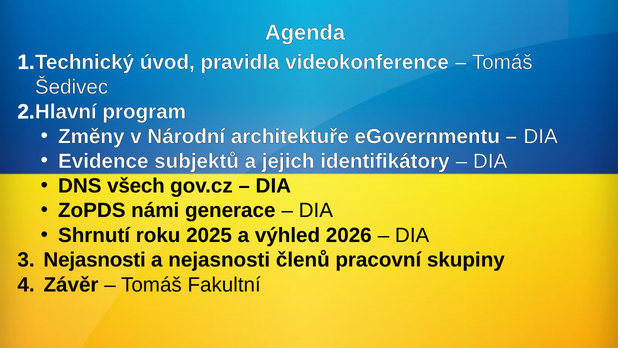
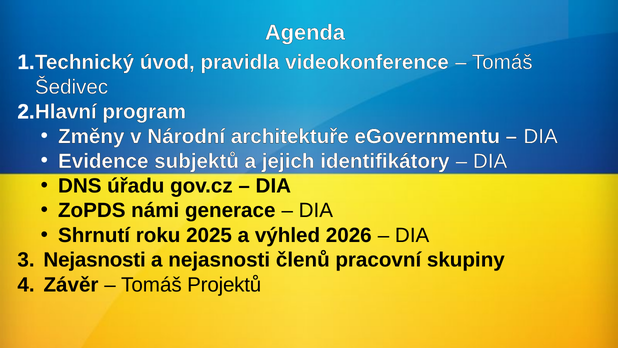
všech: všech -> úřadu (136, 186)
Fakultní: Fakultní -> Projektů (224, 285)
